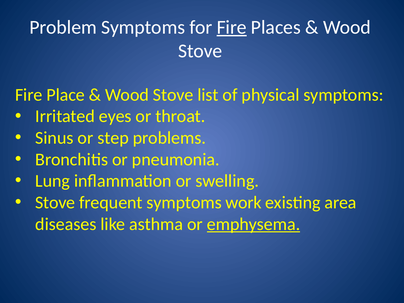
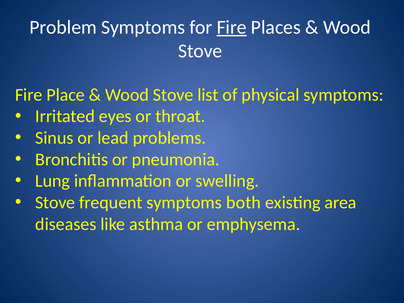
step: step -> lead (113, 138)
work: work -> both (244, 203)
emphysema underline: present -> none (254, 224)
